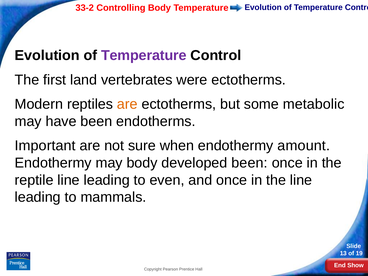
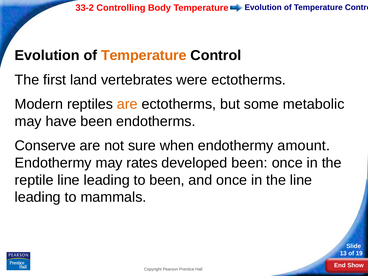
Temperature colour: purple -> orange (144, 56)
Important: Important -> Conserve (45, 146)
may body: body -> rates (142, 163)
to even: even -> been (167, 180)
